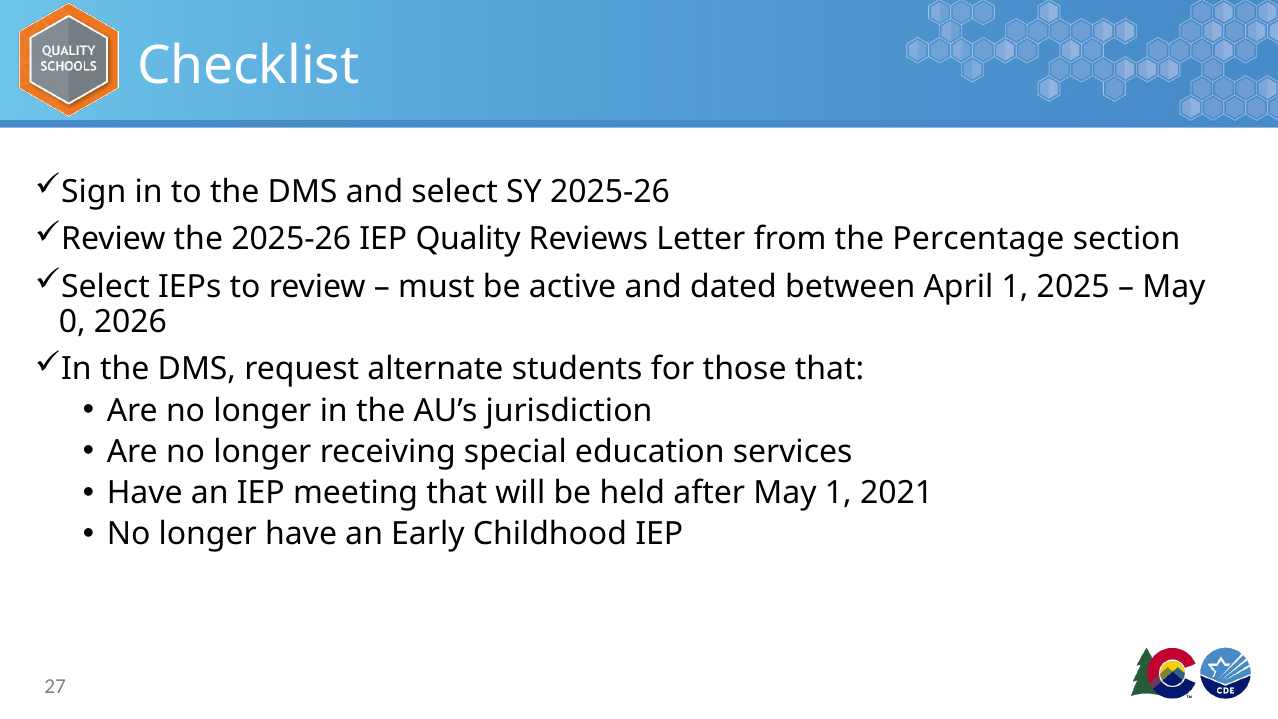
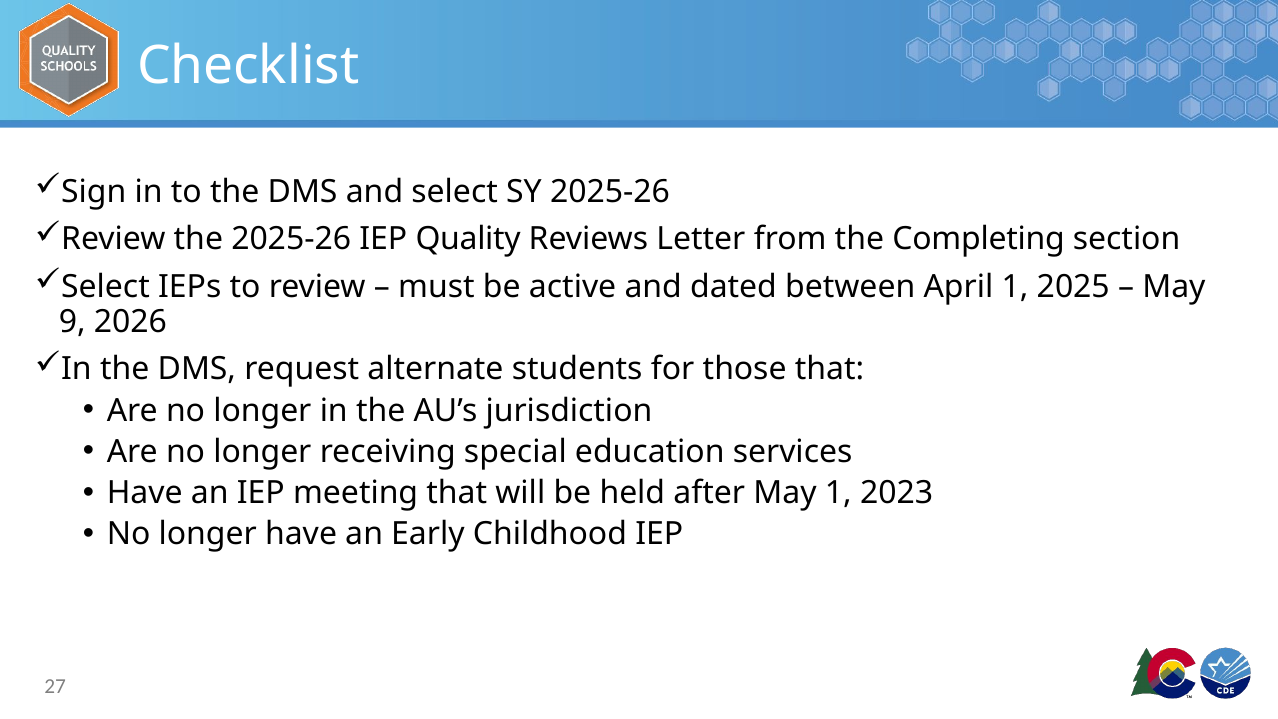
Percentage: Percentage -> Completing (979, 239)
0: 0 -> 9 (72, 322)
2021: 2021 -> 2023 (897, 493)
